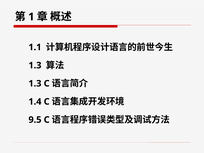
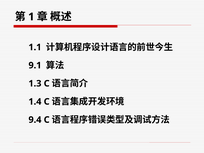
1.3: 1.3 -> 9.1 (35, 65)
9.5: 9.5 -> 9.4 (35, 120)
